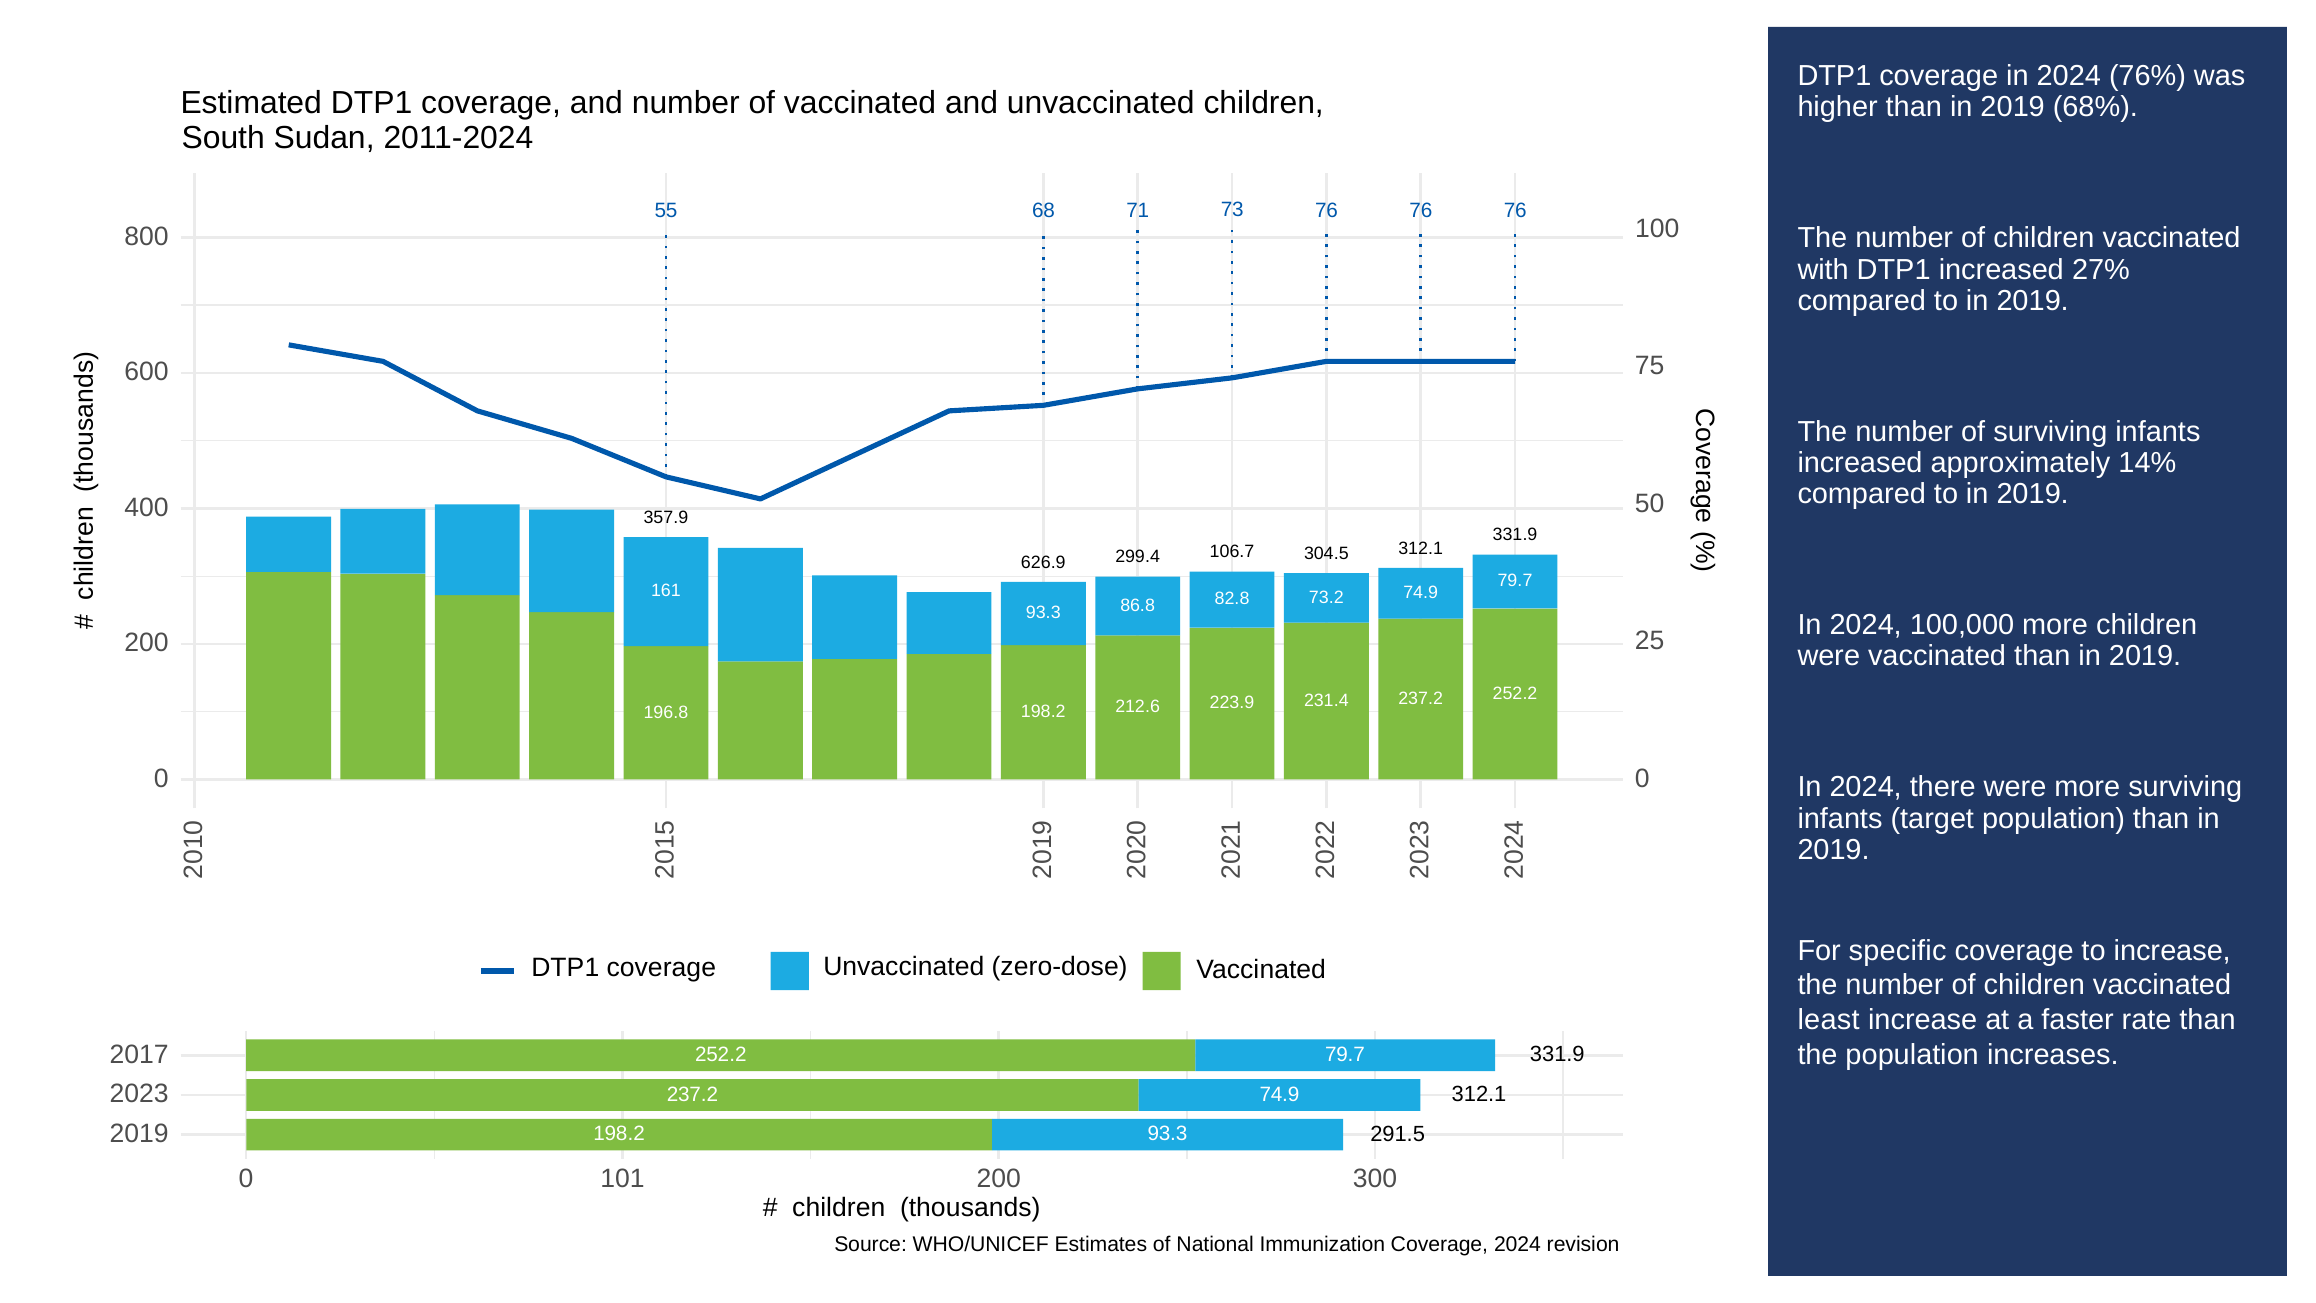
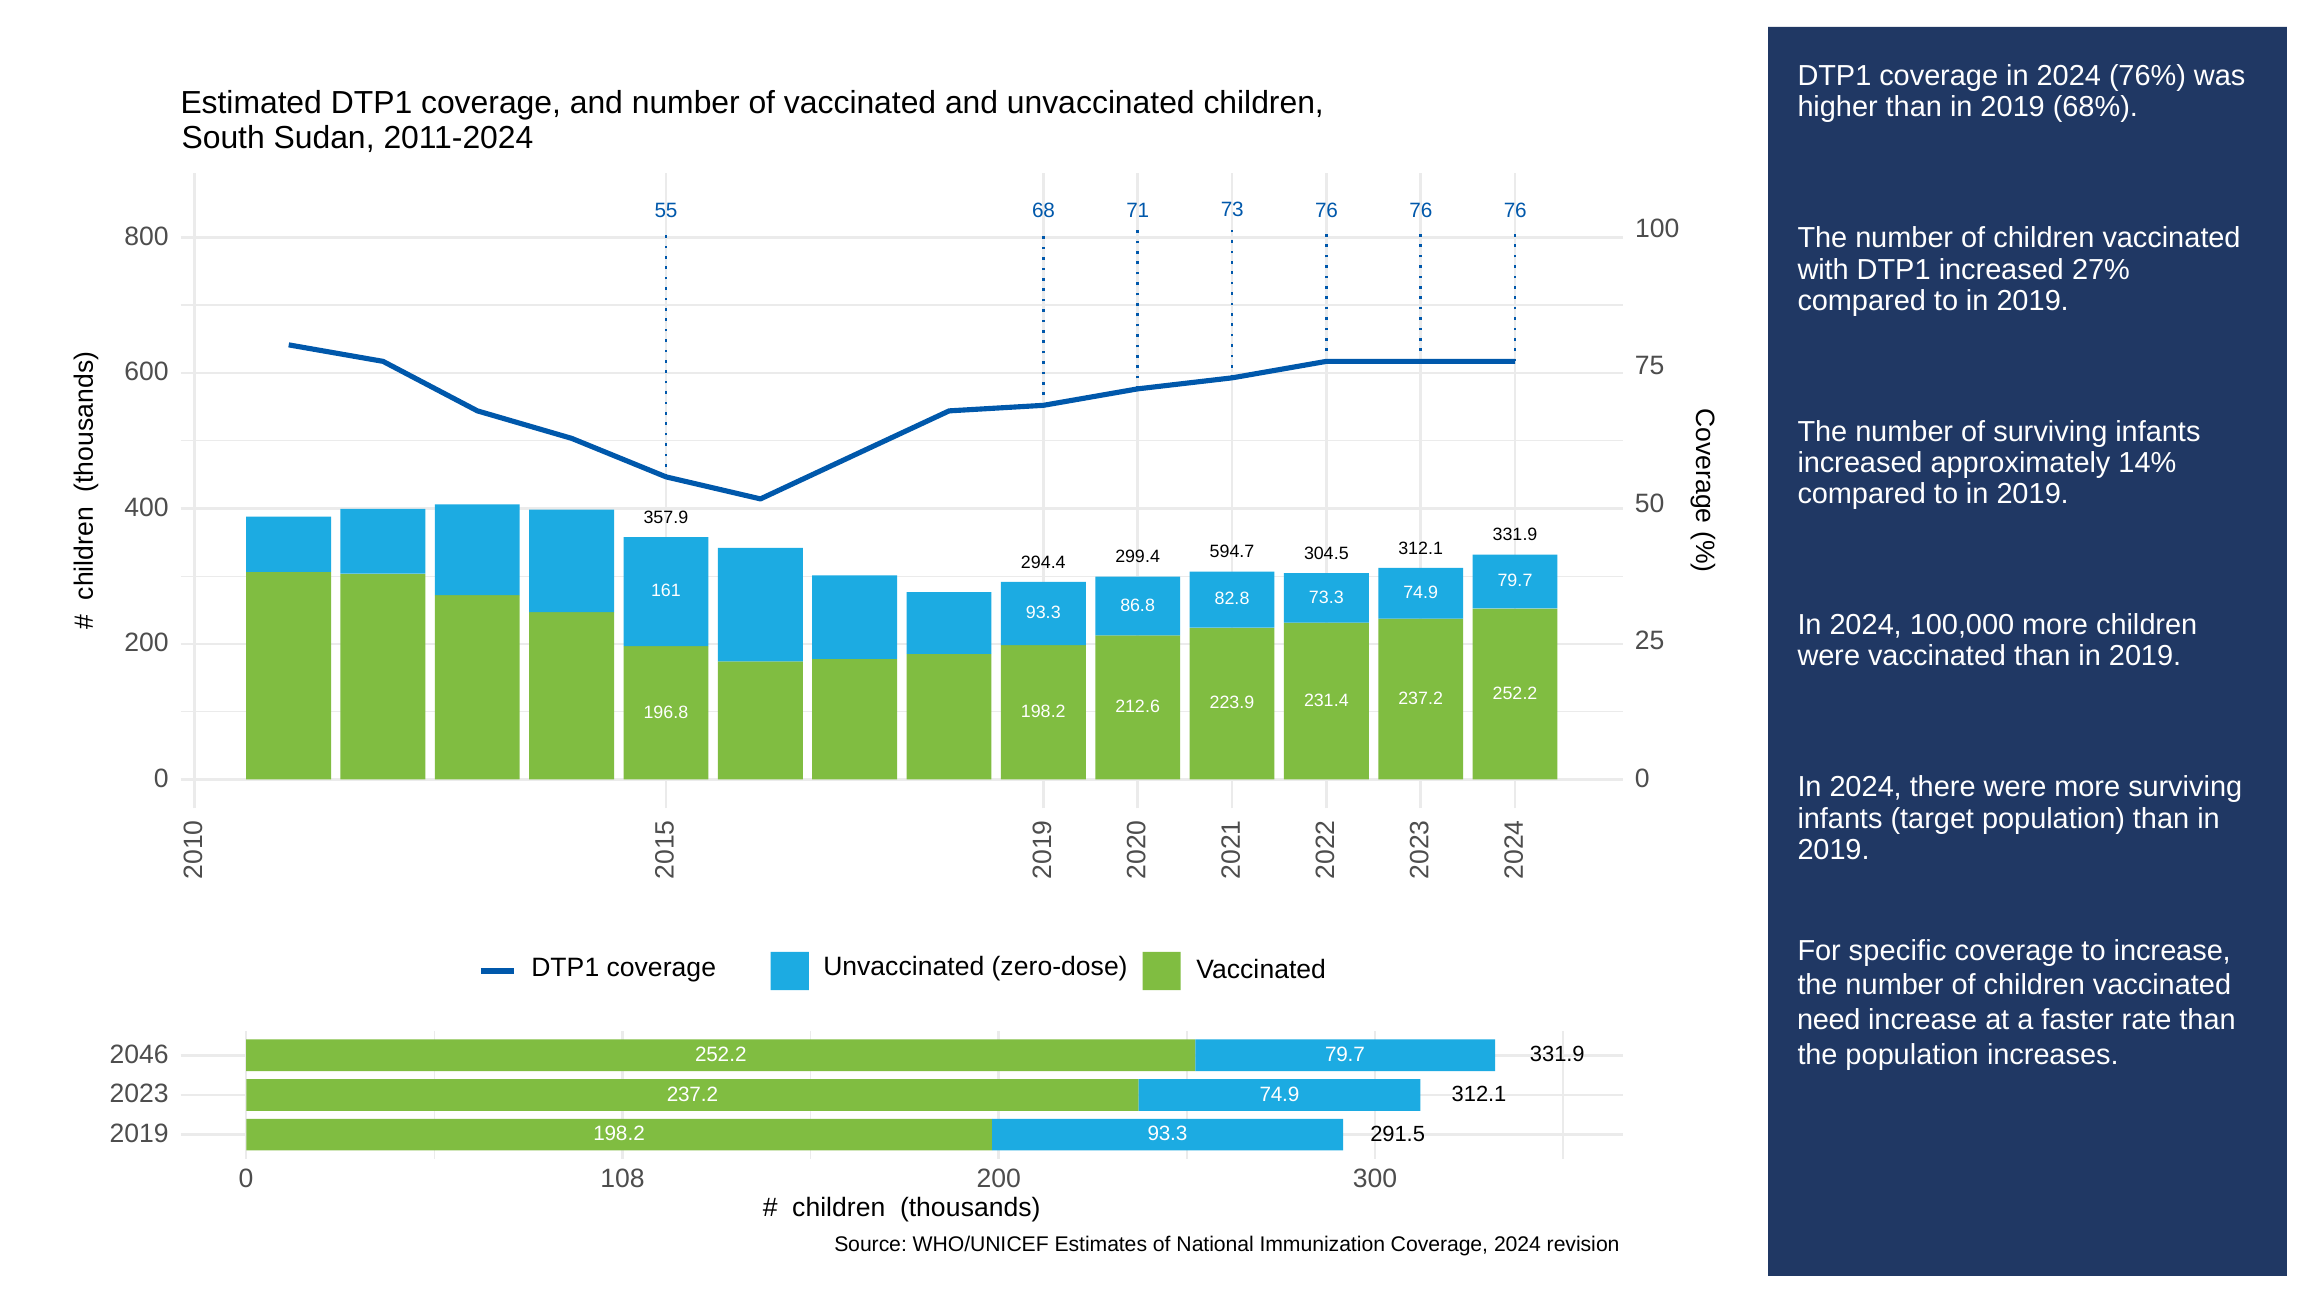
626.9: 626.9 -> 294.4 (1043, 562)
106.7: 106.7 -> 594.7 (1232, 552)
73.2: 73.2 -> 73.3 (1326, 597)
least: least -> need (1829, 1020)
2017: 2017 -> 2046 (139, 1054)
101: 101 -> 108 (622, 1179)
